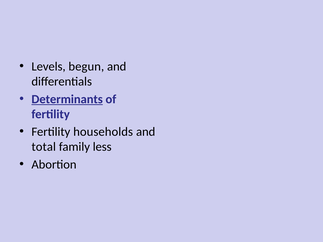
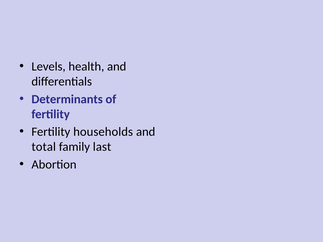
begun: begun -> health (86, 67)
Determinants underline: present -> none (67, 99)
less: less -> last (102, 147)
